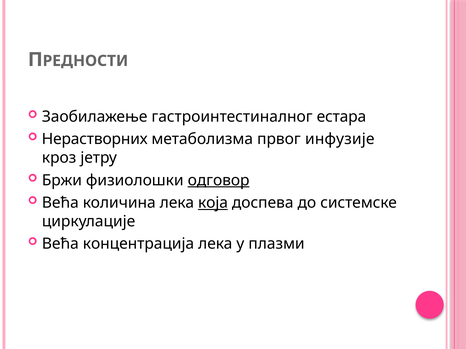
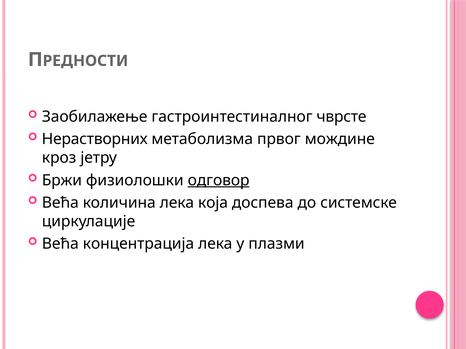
естара: естара -> чврсте (341, 117)
инфузије: инфузије -> мождине (340, 139)
која underline: present -> none (213, 203)
